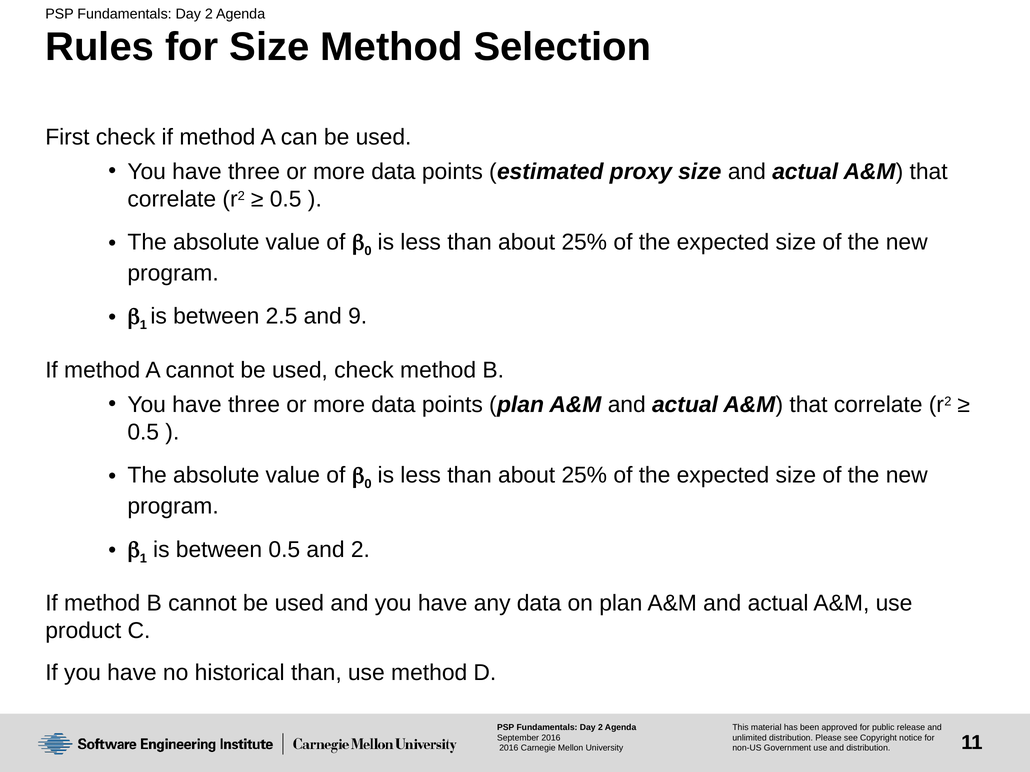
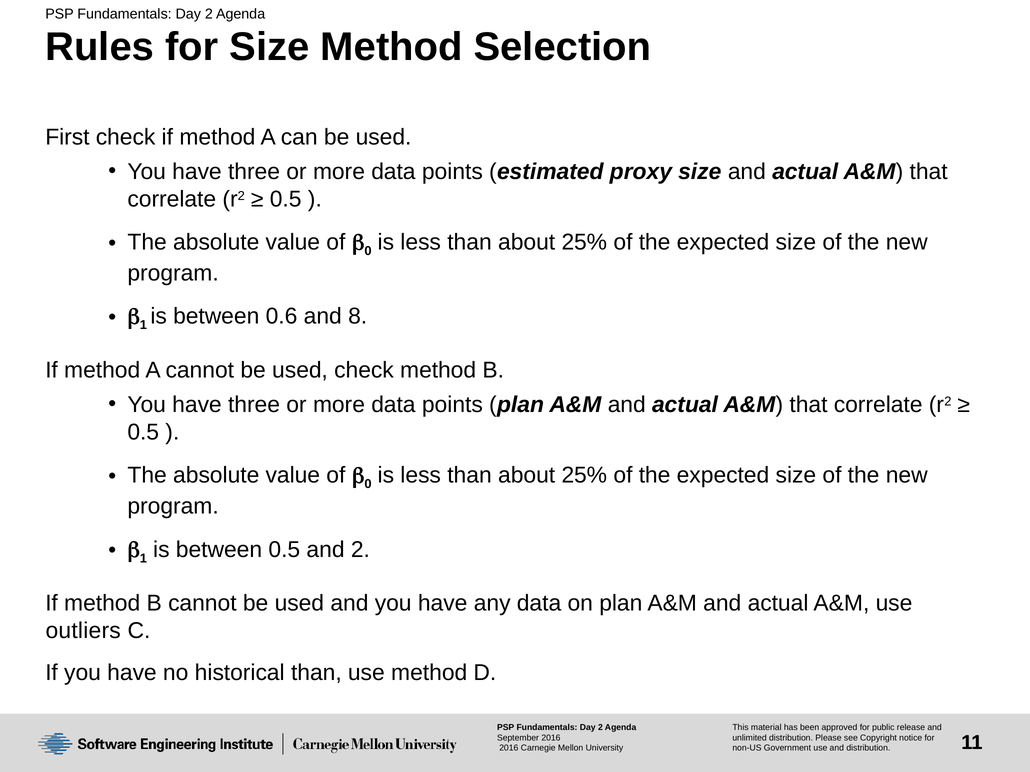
2.5: 2.5 -> 0.6 (282, 317)
9: 9 -> 8 (358, 317)
product: product -> outliers (83, 631)
